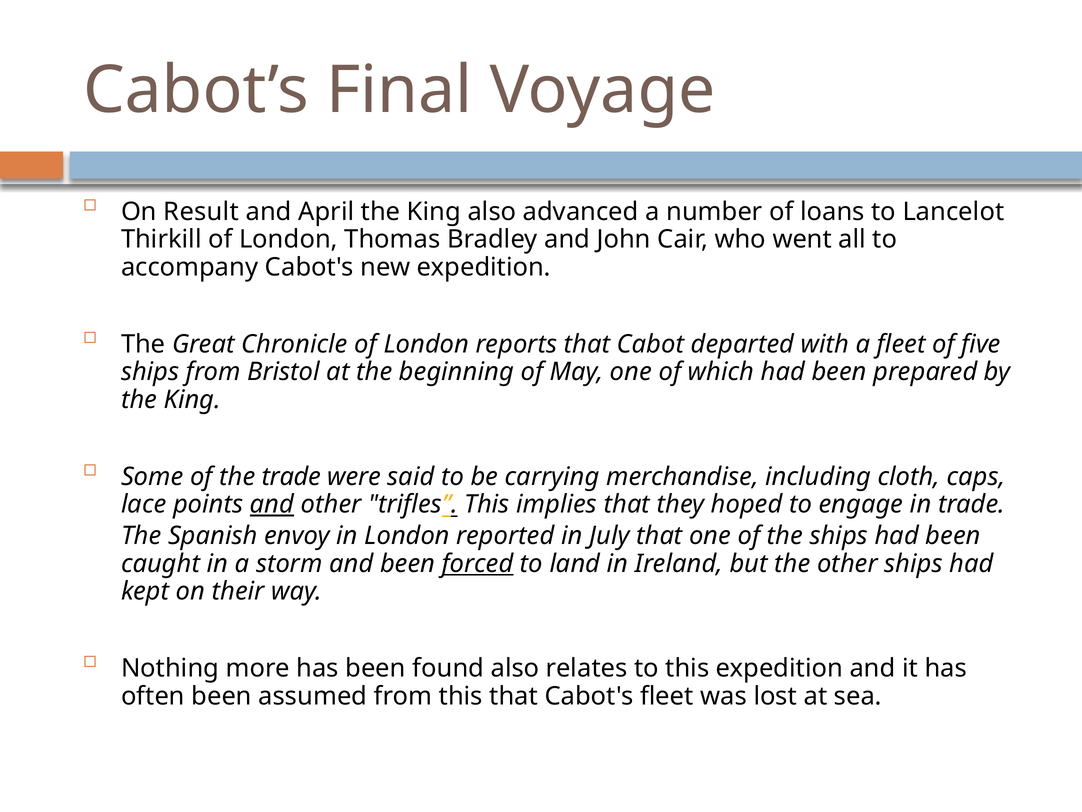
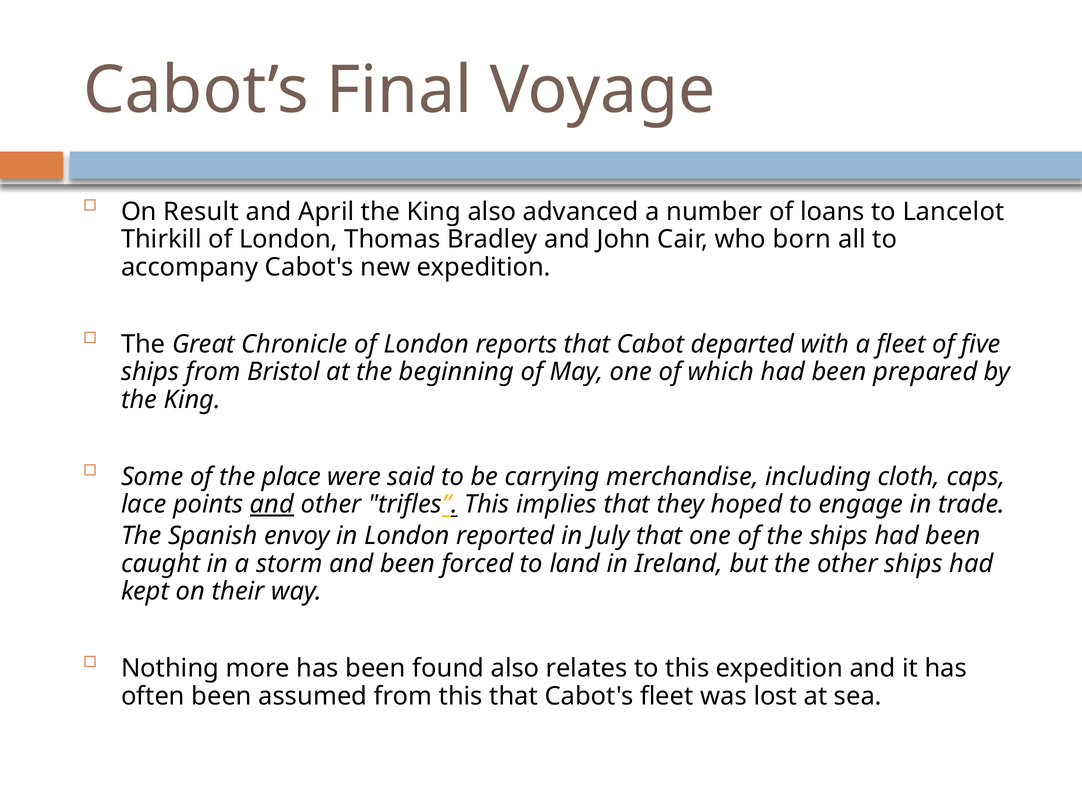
went: went -> born (802, 239)
the trade: trade -> place (291, 477)
forced underline: present -> none (478, 563)
